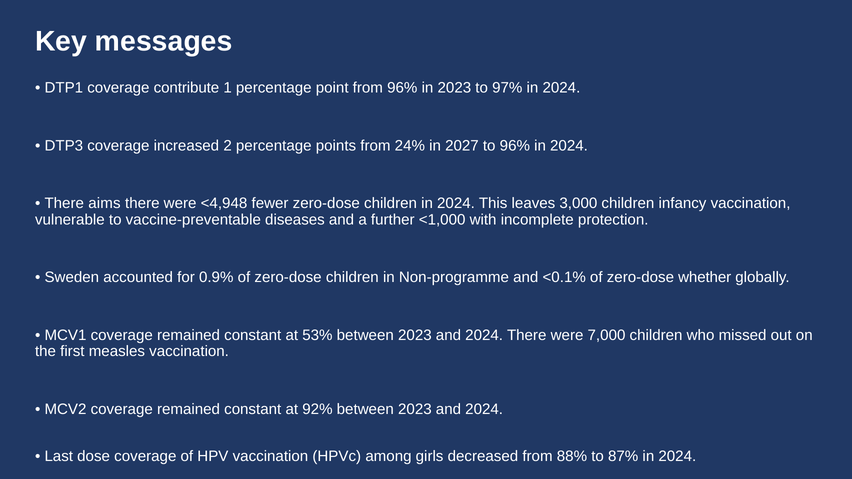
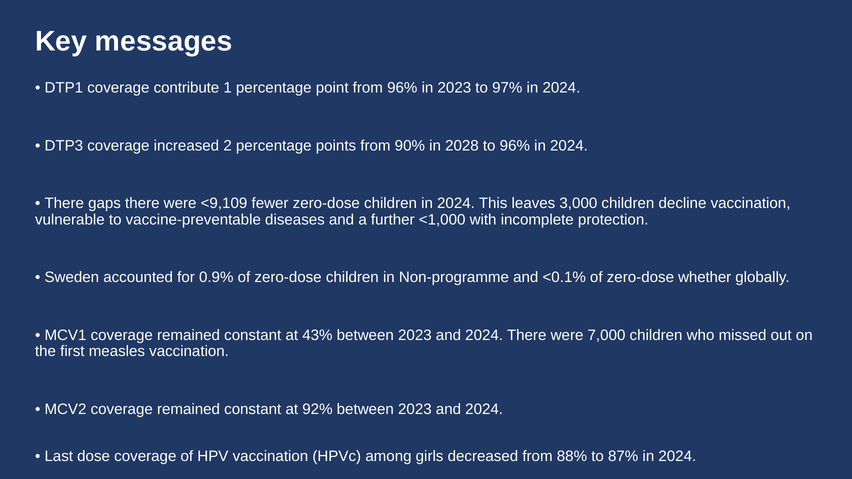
24%: 24% -> 90% (410, 146)
2027: 2027 -> 2028 (462, 146)
aims: aims -> gaps (105, 203)
<4,948: <4,948 -> <9,109 (224, 203)
infancy: infancy -> decline (683, 203)
53%: 53% -> 43% (317, 335)
